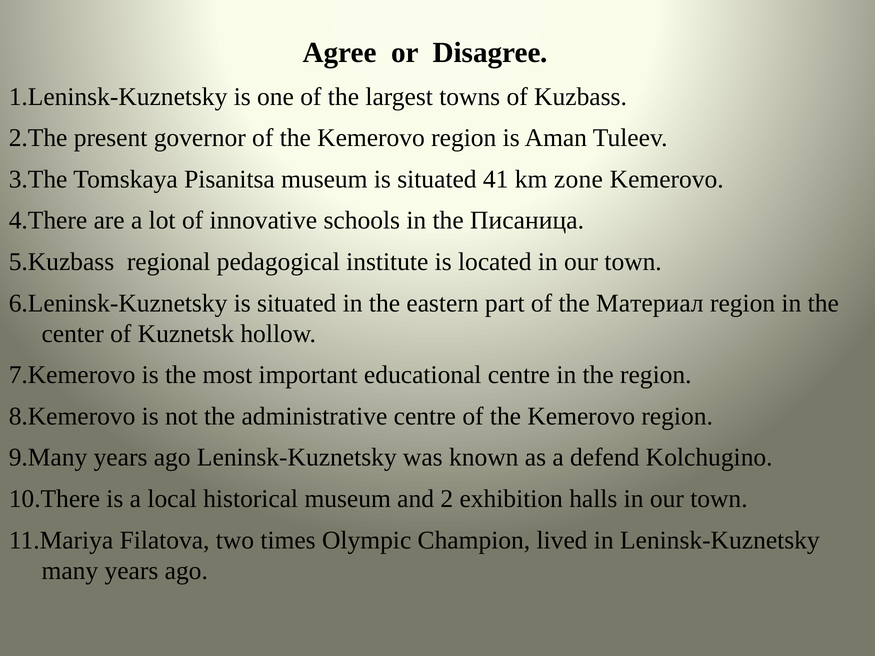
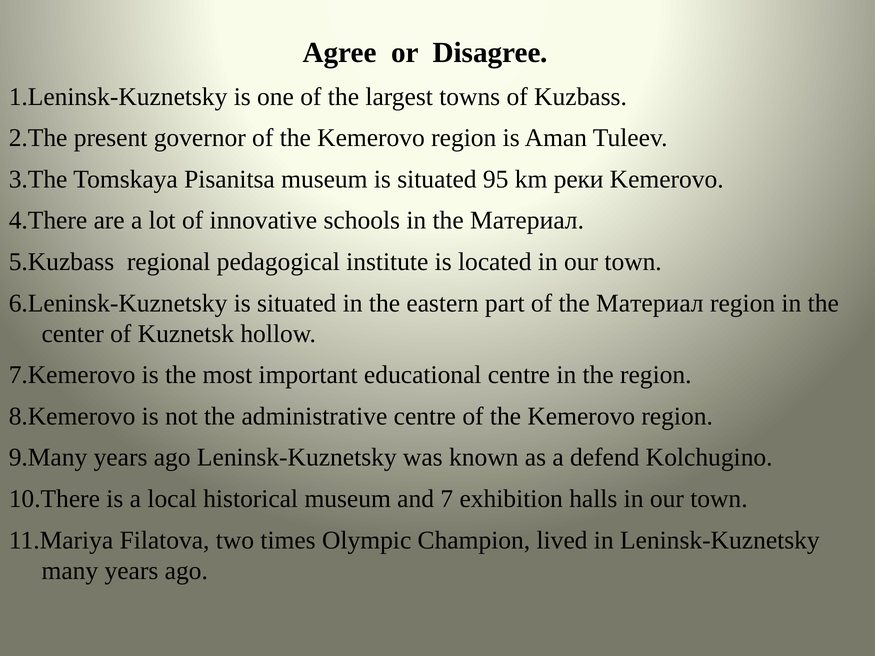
41: 41 -> 95 (496, 179)
zone: zone -> реки (579, 179)
in the Писаница: Писаница -> Материал (527, 221)
2: 2 -> 7 (447, 499)
